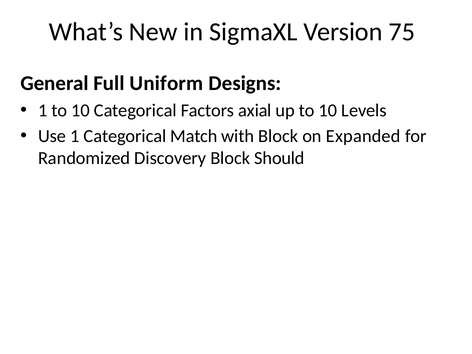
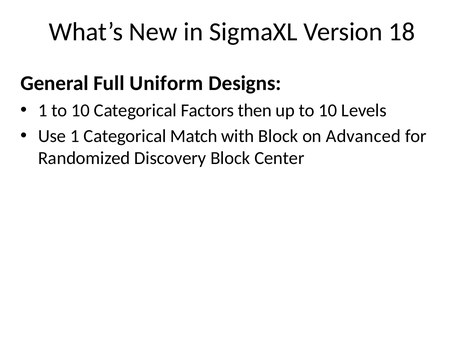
75: 75 -> 18 (402, 32)
axial: axial -> then (255, 110)
Expanded: Expanded -> Advanced (363, 136)
Should: Should -> Center (279, 158)
